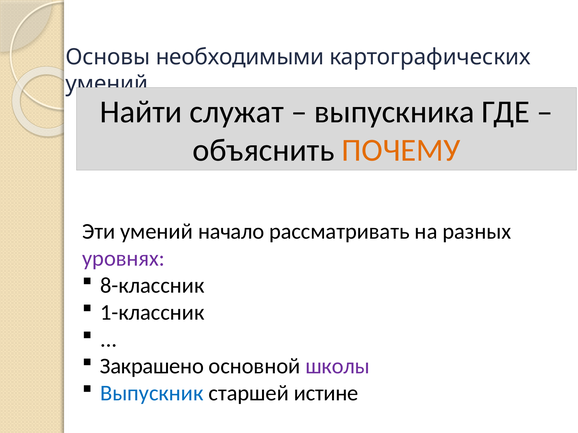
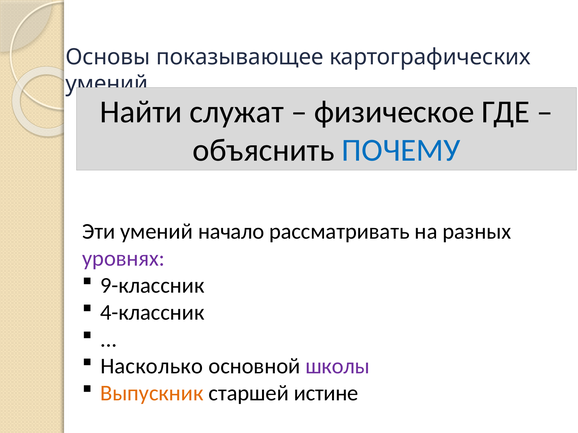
необходимыми: необходимыми -> показывающее (240, 57)
выпускника: выпускника -> физическое (394, 112)
ПОЧЕМУ colour: orange -> blue (401, 151)
8-классник: 8-классник -> 9-классник (152, 286)
1-классник: 1-классник -> 4-классник (152, 313)
Закрашено: Закрашено -> Насколько (152, 367)
Выпускник colour: blue -> orange (152, 394)
